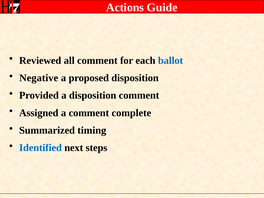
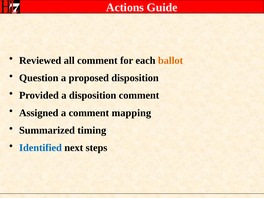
ballot colour: blue -> orange (171, 60)
Negative: Negative -> Question (39, 78)
complete: complete -> mapping (131, 113)
